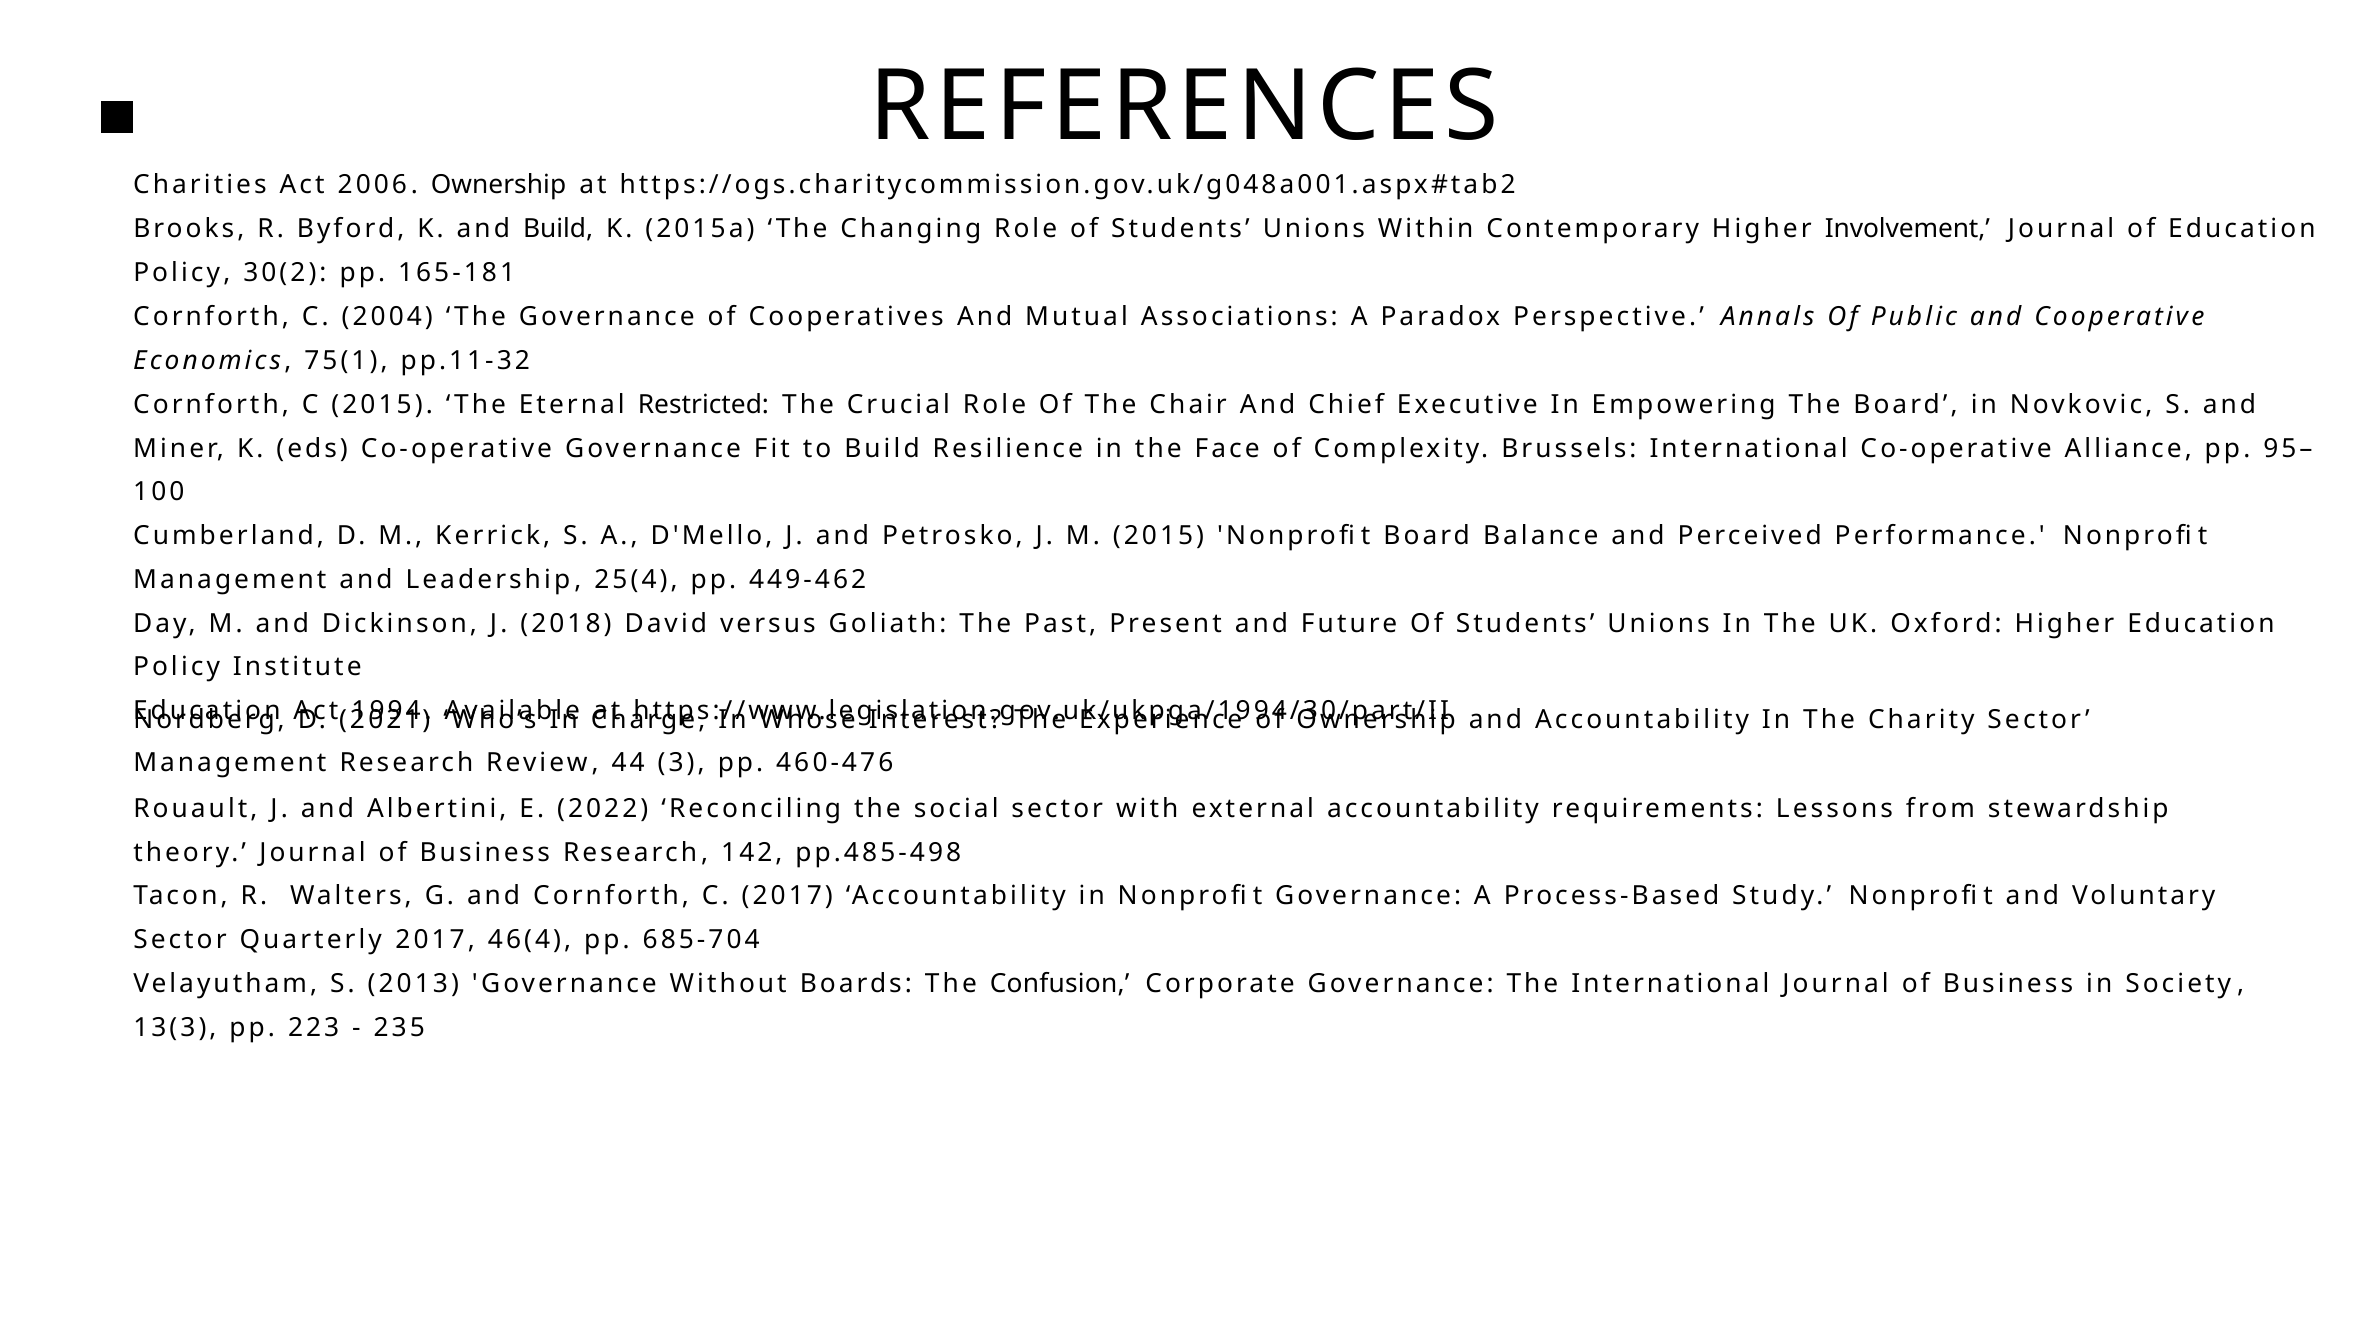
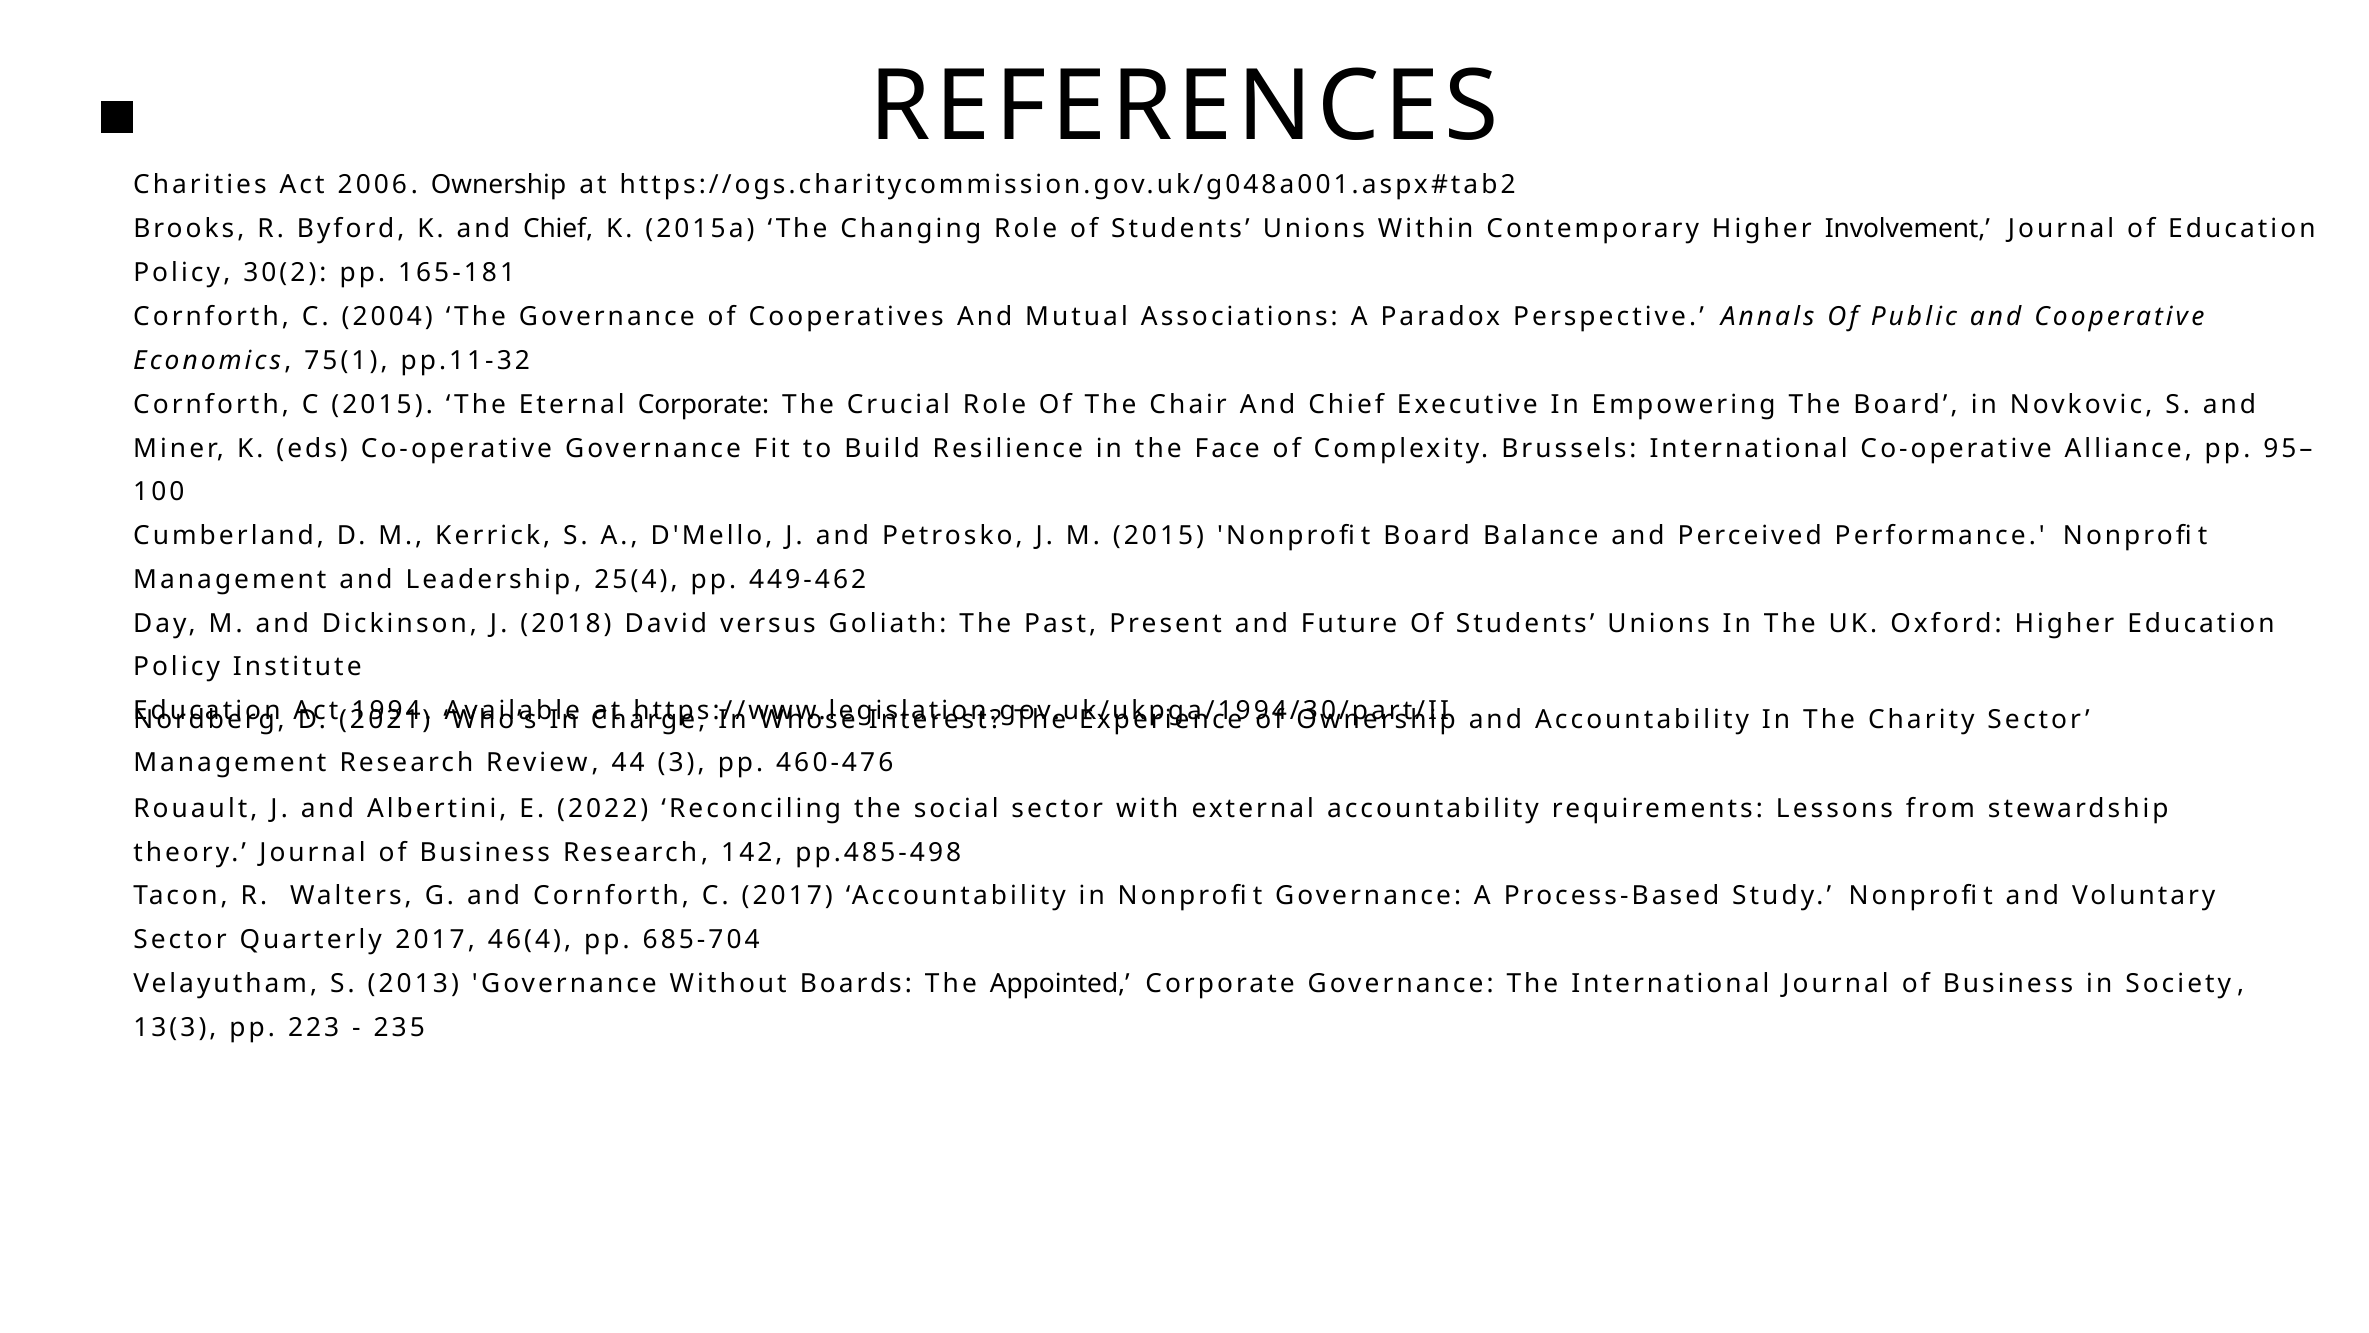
K and Build: Build -> Chief (558, 229)
Eternal Restricted: Restricted -> Corporate (703, 405)
Confusion: Confusion -> Appointed (1060, 983)
